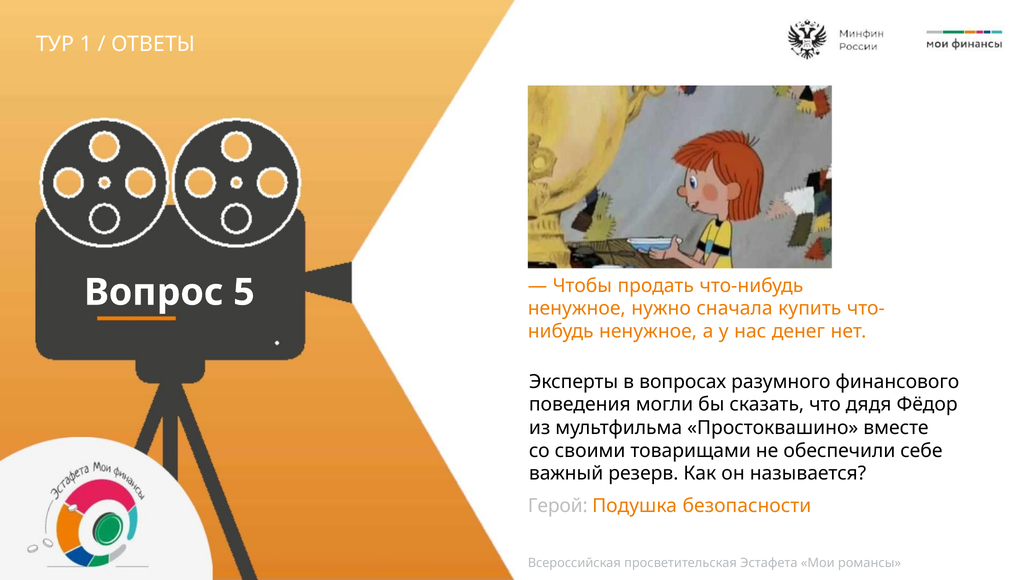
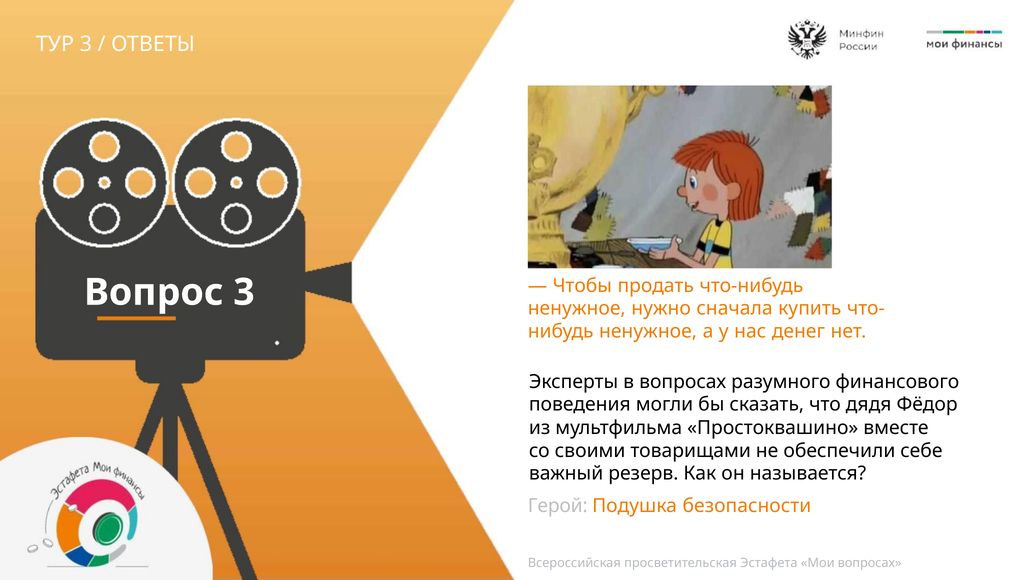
ТУР 1: 1 -> 3 (86, 44)
Вопрос 5: 5 -> 3 (244, 292)
Мои романсы: романсы -> вопросах (870, 562)
